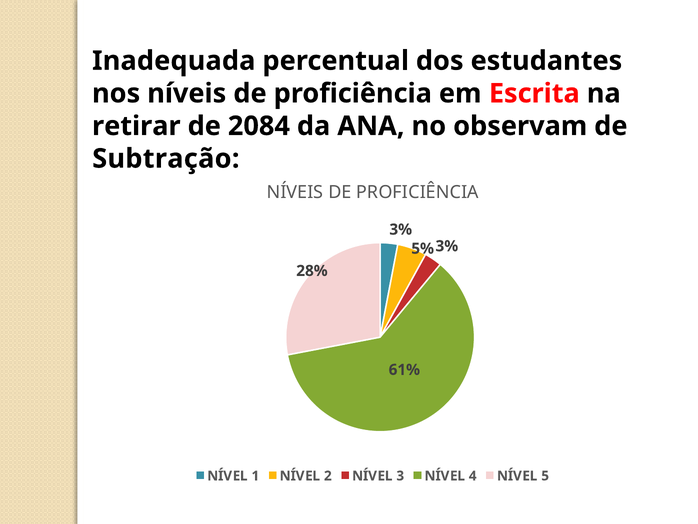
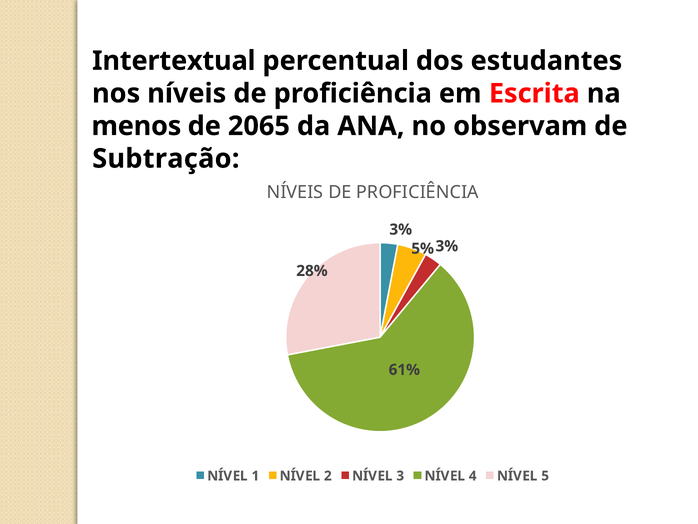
Inadequada: Inadequada -> Intertextual (174, 61)
retirar: retirar -> menos (136, 126)
2084: 2084 -> 2065 (259, 126)
